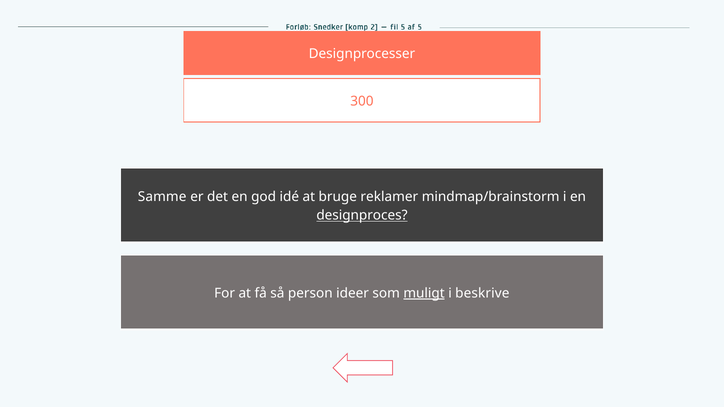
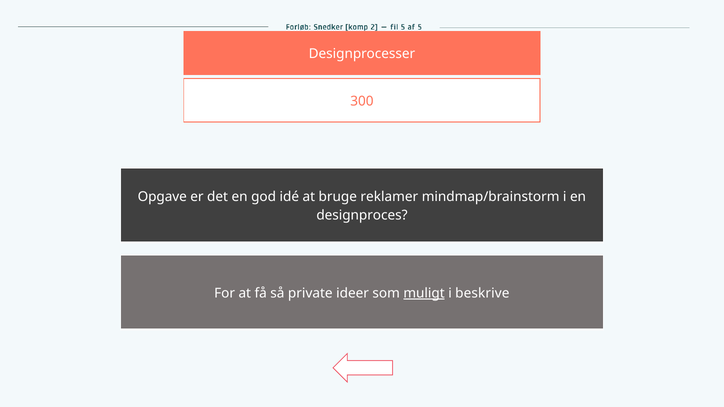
Samme: Samme -> Opgave (162, 197)
designproces underline: present -> none (362, 215)
person: person -> private (310, 293)
